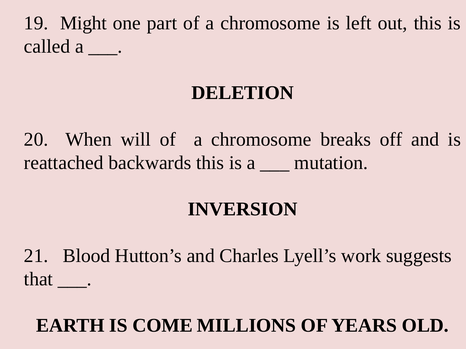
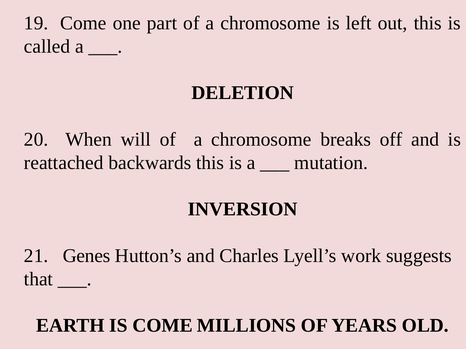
19 Might: Might -> Come (83, 23)
Blood: Blood -> Genes (87, 256)
